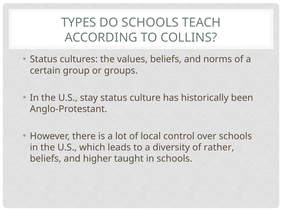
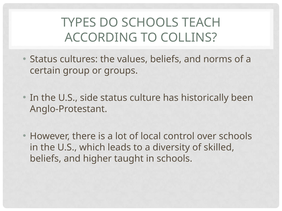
stay: stay -> side (89, 98)
rather: rather -> skilled (219, 148)
